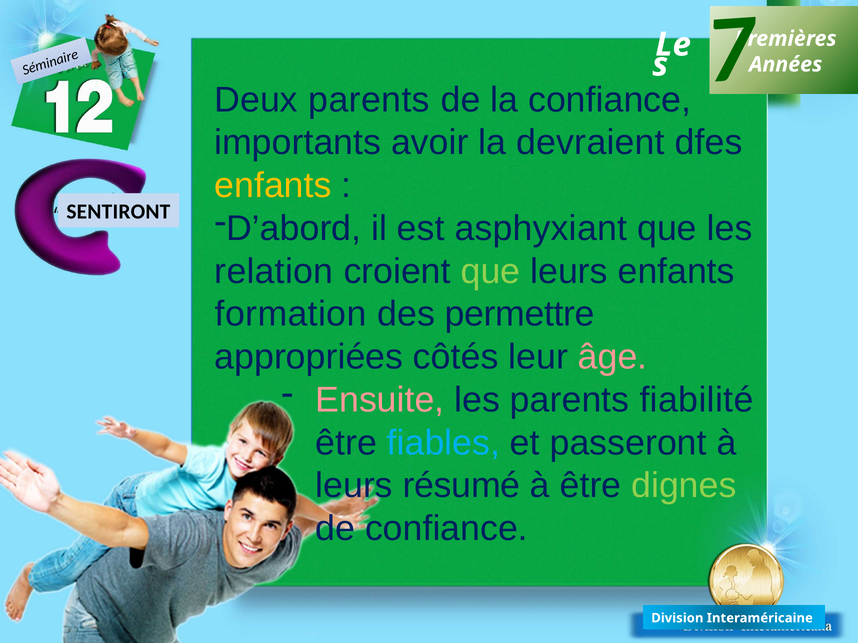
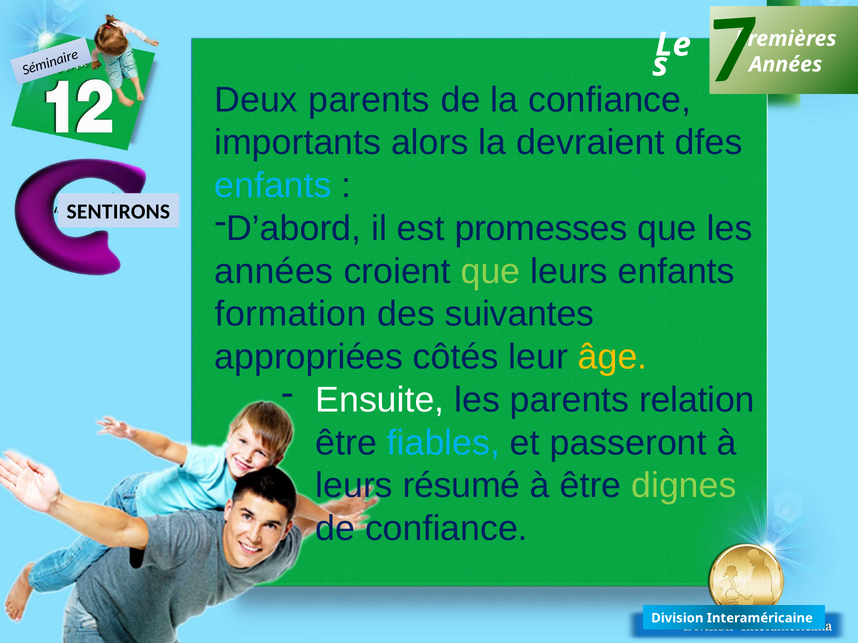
avoir: avoir -> alors (430, 143)
enfants colour: yellow -> light blue (273, 186)
SENTIRONT: SENTIRONT -> SENTIRONS (118, 212)
asphyxiant: asphyxiant -> promesses (541, 229)
relation: relation -> années (274, 271)
permettre: permettre -> suivantes (519, 314)
âge colour: pink -> yellow (613, 357)
Ensuite colour: pink -> white (380, 400)
fiabilité: fiabilité -> relation (697, 400)
